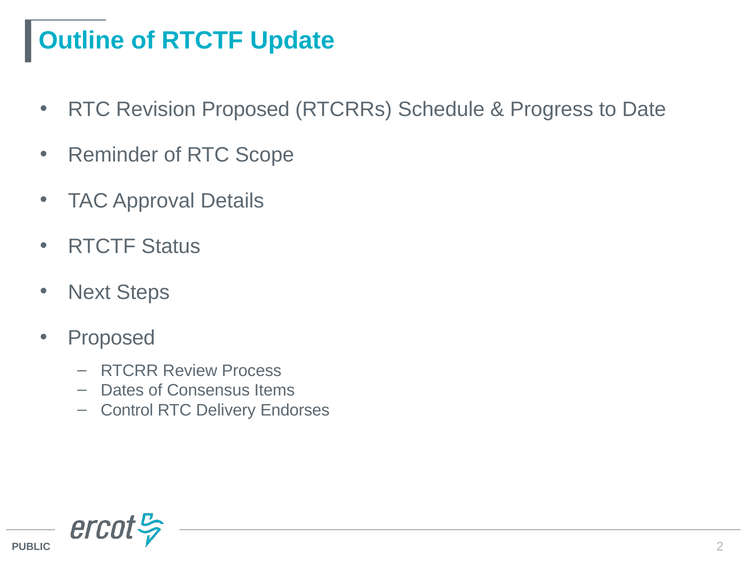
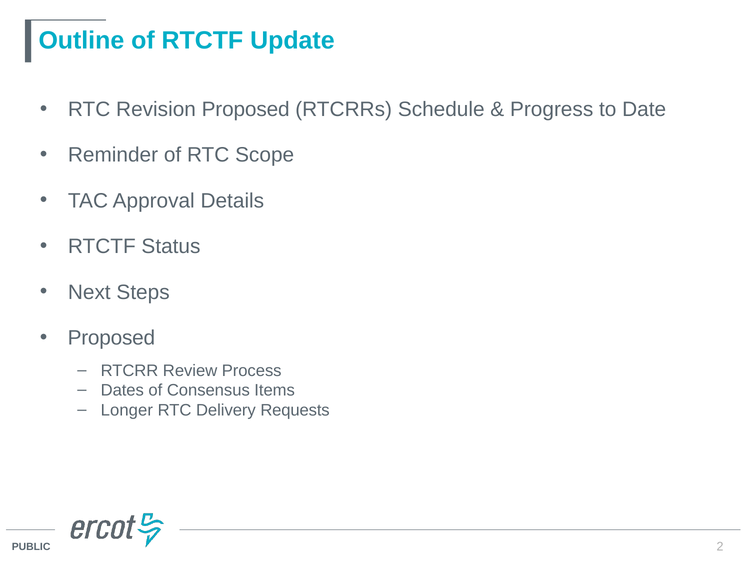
Control: Control -> Longer (127, 410)
Endorses: Endorses -> Requests (295, 410)
